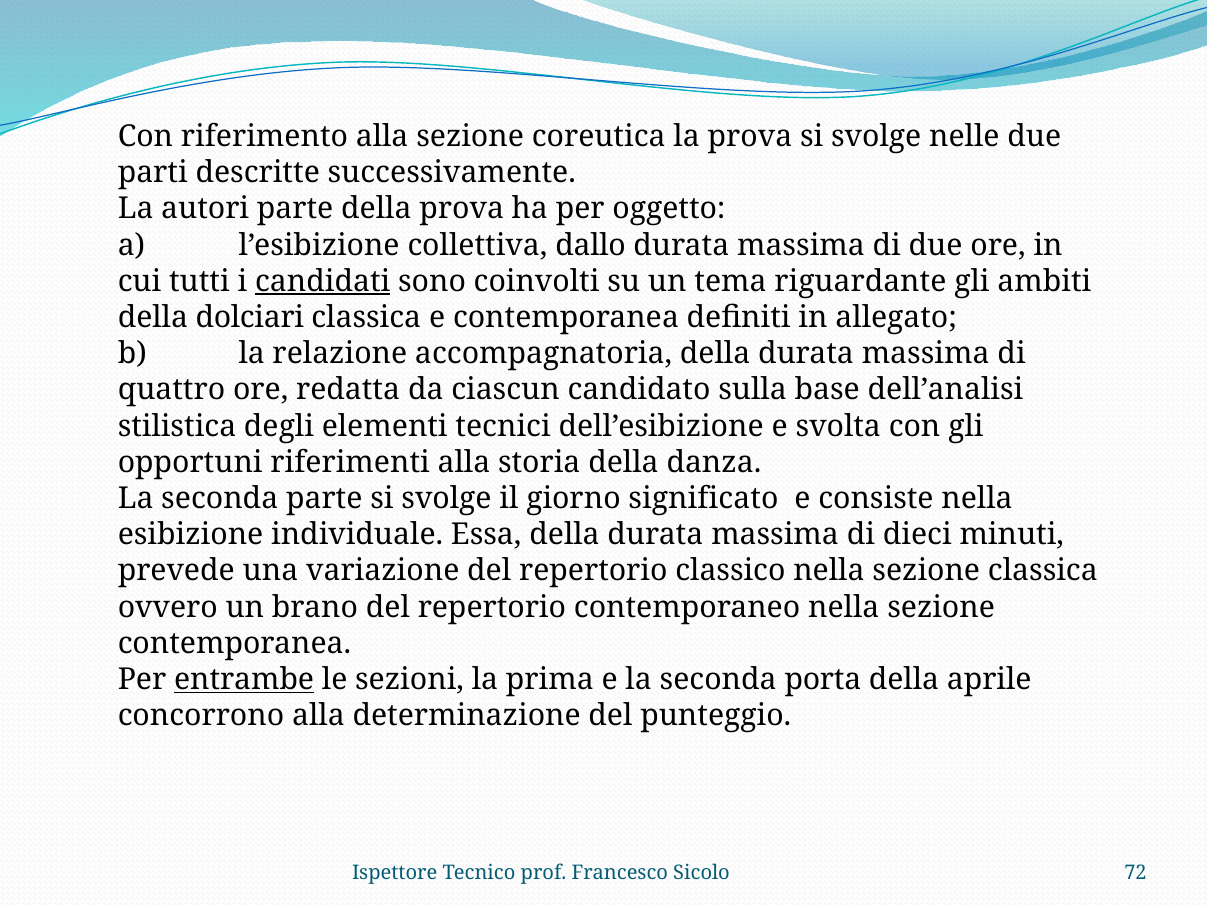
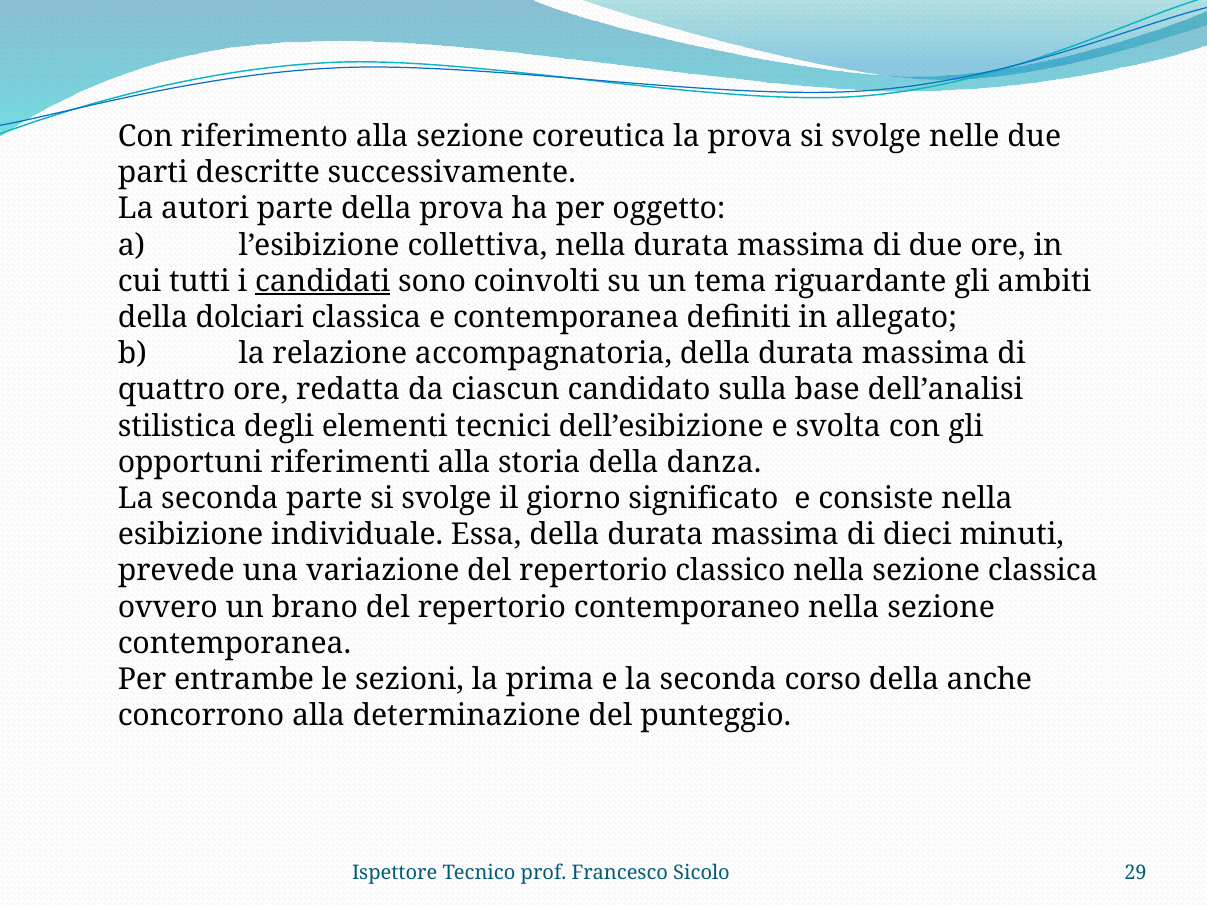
collettiva dallo: dallo -> nella (591, 245)
entrambe underline: present -> none (244, 680)
porta: porta -> corso (823, 680)
aprile: aprile -> anche (989, 680)
72: 72 -> 29 (1136, 873)
